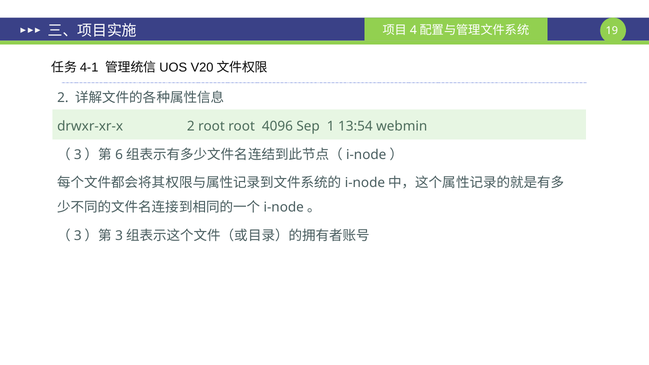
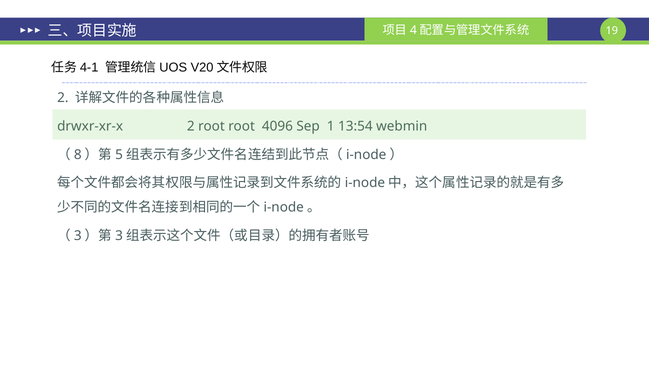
3: 3 -> 8 (78, 155)
6: 6 -> 5 (119, 155)
